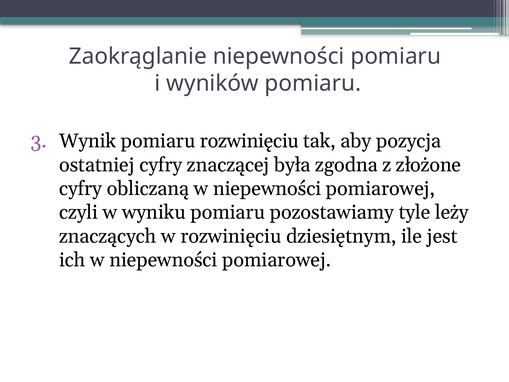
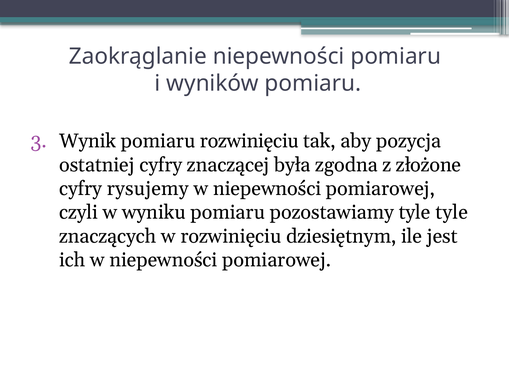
obliczaną: obliczaną -> rysujemy (148, 189)
tyle leży: leży -> tyle (452, 212)
